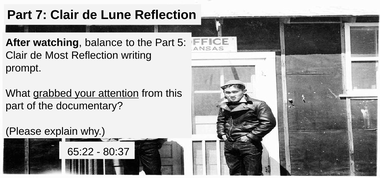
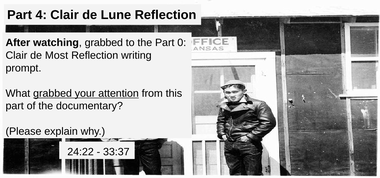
7: 7 -> 4 (41, 15)
watching balance: balance -> grabbed (104, 43)
5: 5 -> 0 (182, 43)
65:22: 65:22 -> 24:22 (81, 152)
80:37: 80:37 -> 33:37 (116, 152)
